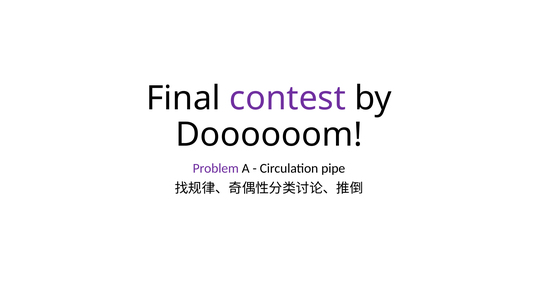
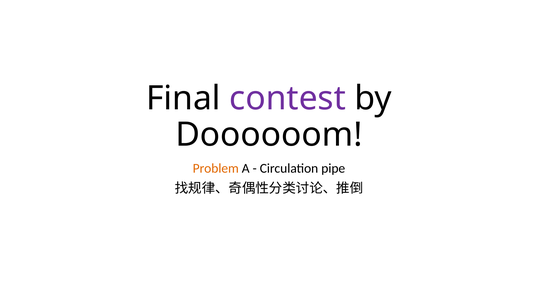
Problem colour: purple -> orange (216, 168)
